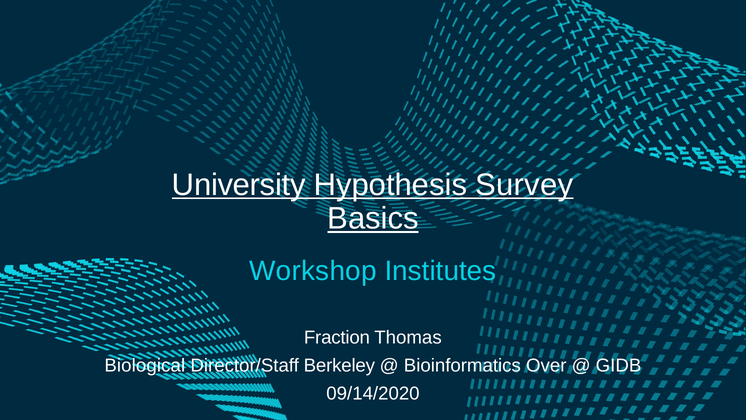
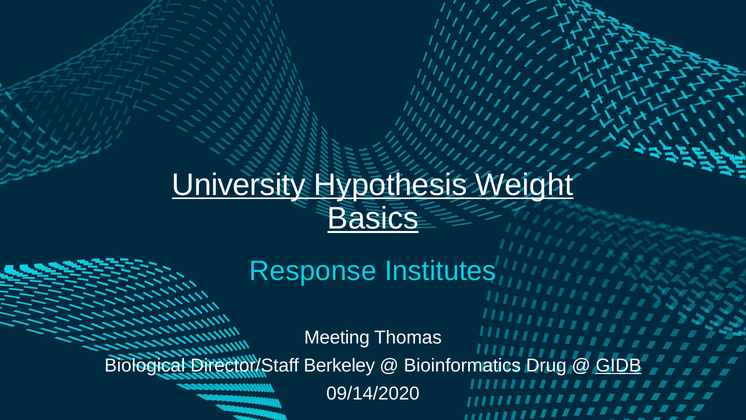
Survey: Survey -> Weight (524, 185)
Workshop: Workshop -> Response (313, 271)
Fraction: Fraction -> Meeting (337, 337)
Over: Over -> Drug (546, 365)
GIDB underline: none -> present (619, 365)
